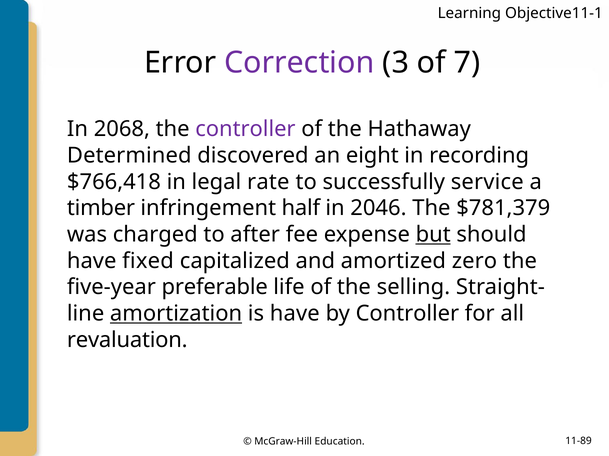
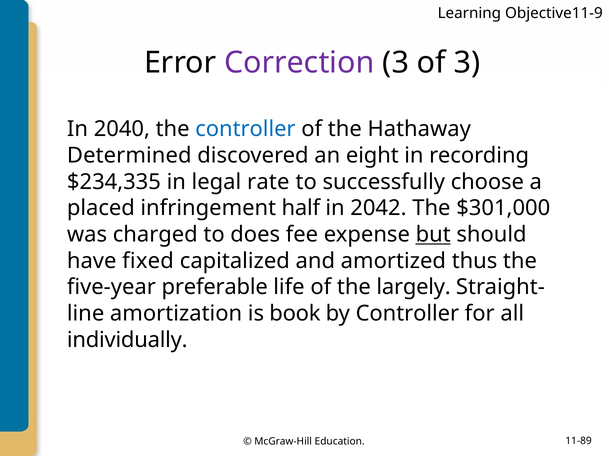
Objective11-1: Objective11-1 -> Objective11-9 (554, 13)
of 7: 7 -> 3 (467, 63)
2068: 2068 -> 2040 (122, 129)
controller colour: purple -> blue (245, 129)
$766,418: $766,418 -> $234,335 (114, 182)
service: service -> choose (487, 182)
timber: timber -> placed (101, 209)
2046: 2046 -> 2042 (378, 209)
$781,379: $781,379 -> $301,000 (503, 209)
after: after -> does (255, 235)
zero: zero -> thus (475, 261)
selling: selling -> largely (414, 288)
amortization underline: present -> none (176, 314)
is have: have -> book (295, 314)
revaluation: revaluation -> individually (127, 340)
